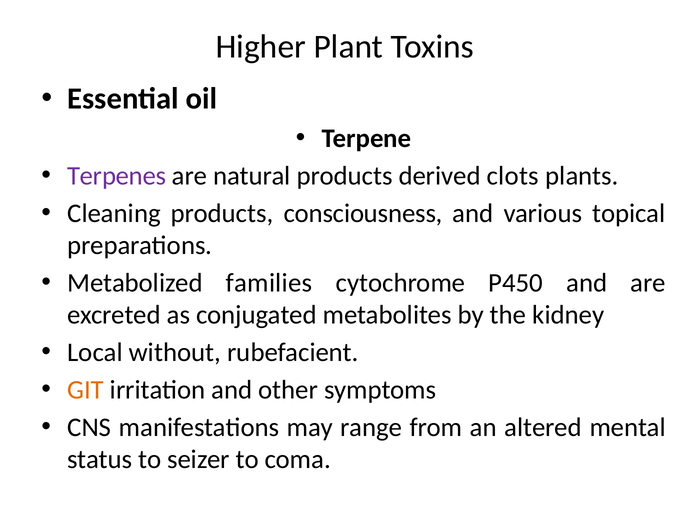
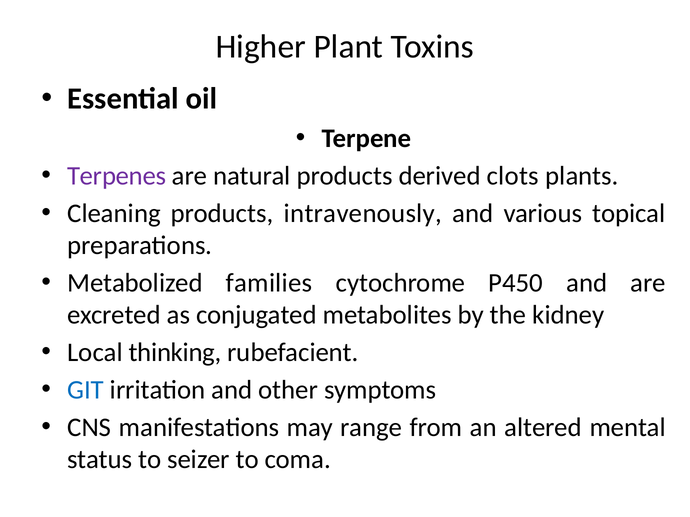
consciousness: consciousness -> intravenously (363, 213)
without: without -> thinking (175, 353)
GIT colour: orange -> blue (86, 390)
